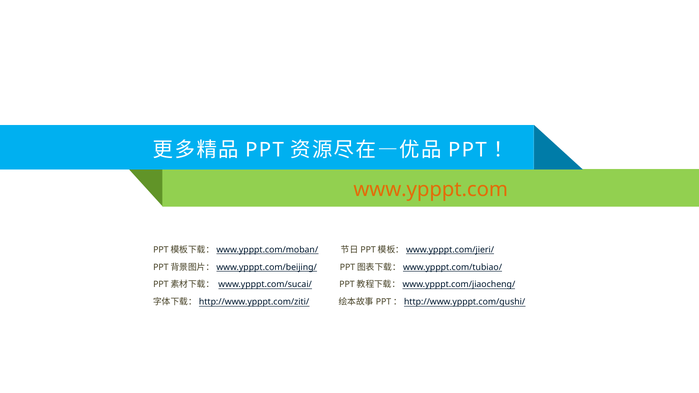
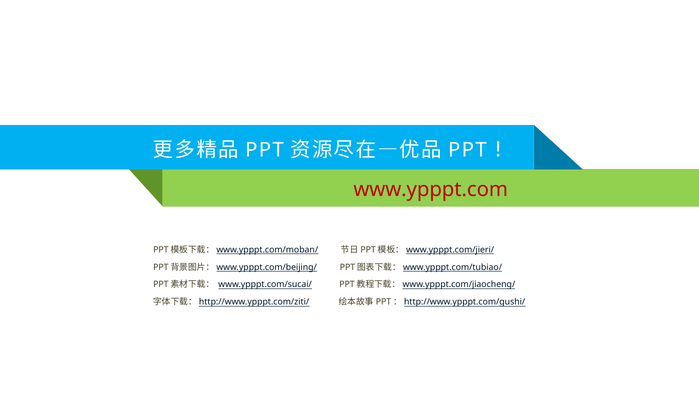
www.ypppt.com colour: orange -> red (431, 189)
